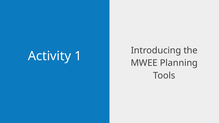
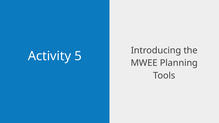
1: 1 -> 5 (78, 56)
